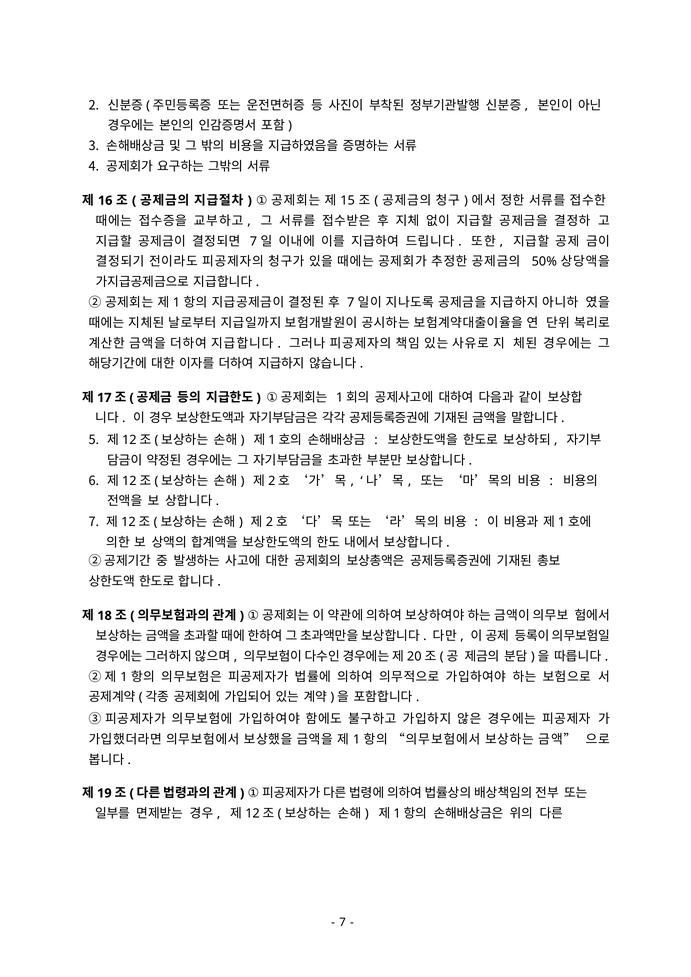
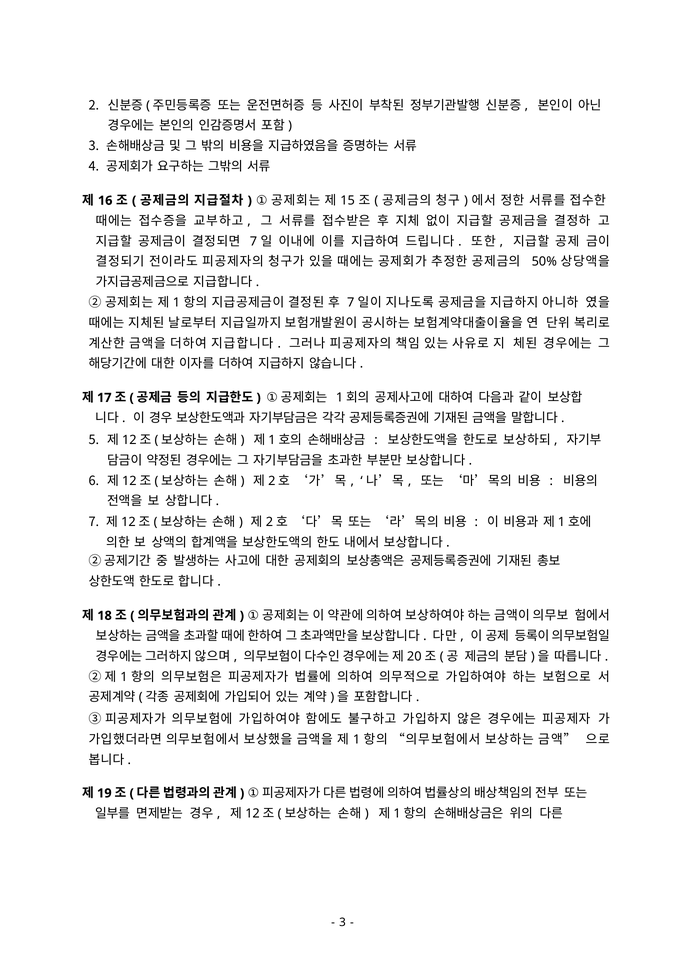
7: 7 -> 3 (343, 922)
